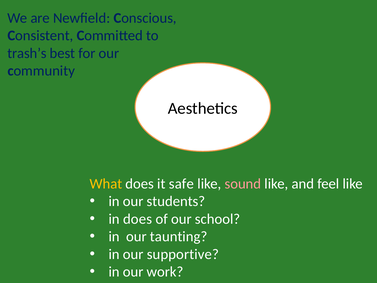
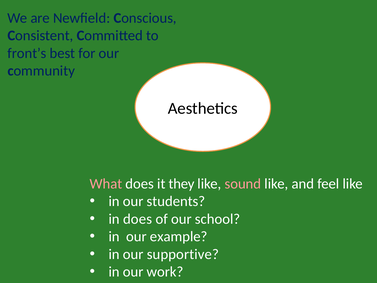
trash’s: trash’s -> front’s (27, 53)
What colour: yellow -> pink (106, 184)
safe: safe -> they (182, 184)
taunting: taunting -> example (179, 236)
